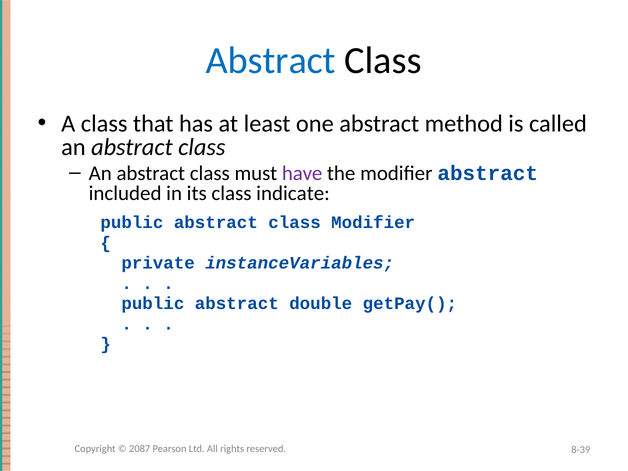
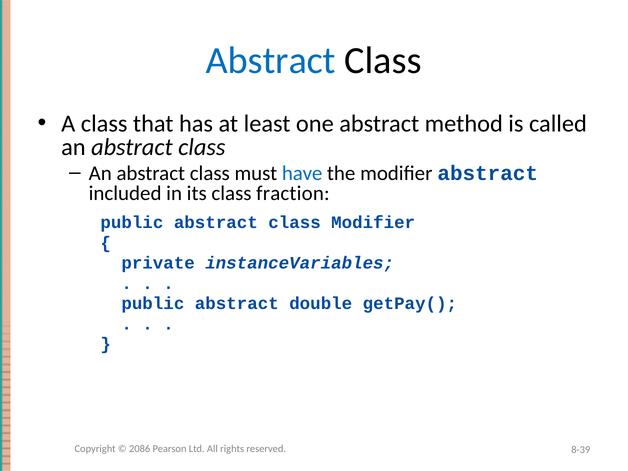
have colour: purple -> blue (302, 173)
indicate: indicate -> fraction (293, 193)
2087: 2087 -> 2086 (140, 449)
